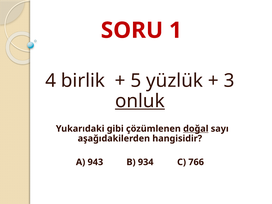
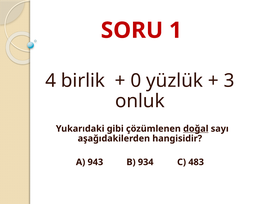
5: 5 -> 0 (136, 81)
onluk underline: present -> none (140, 101)
766: 766 -> 483 (196, 162)
